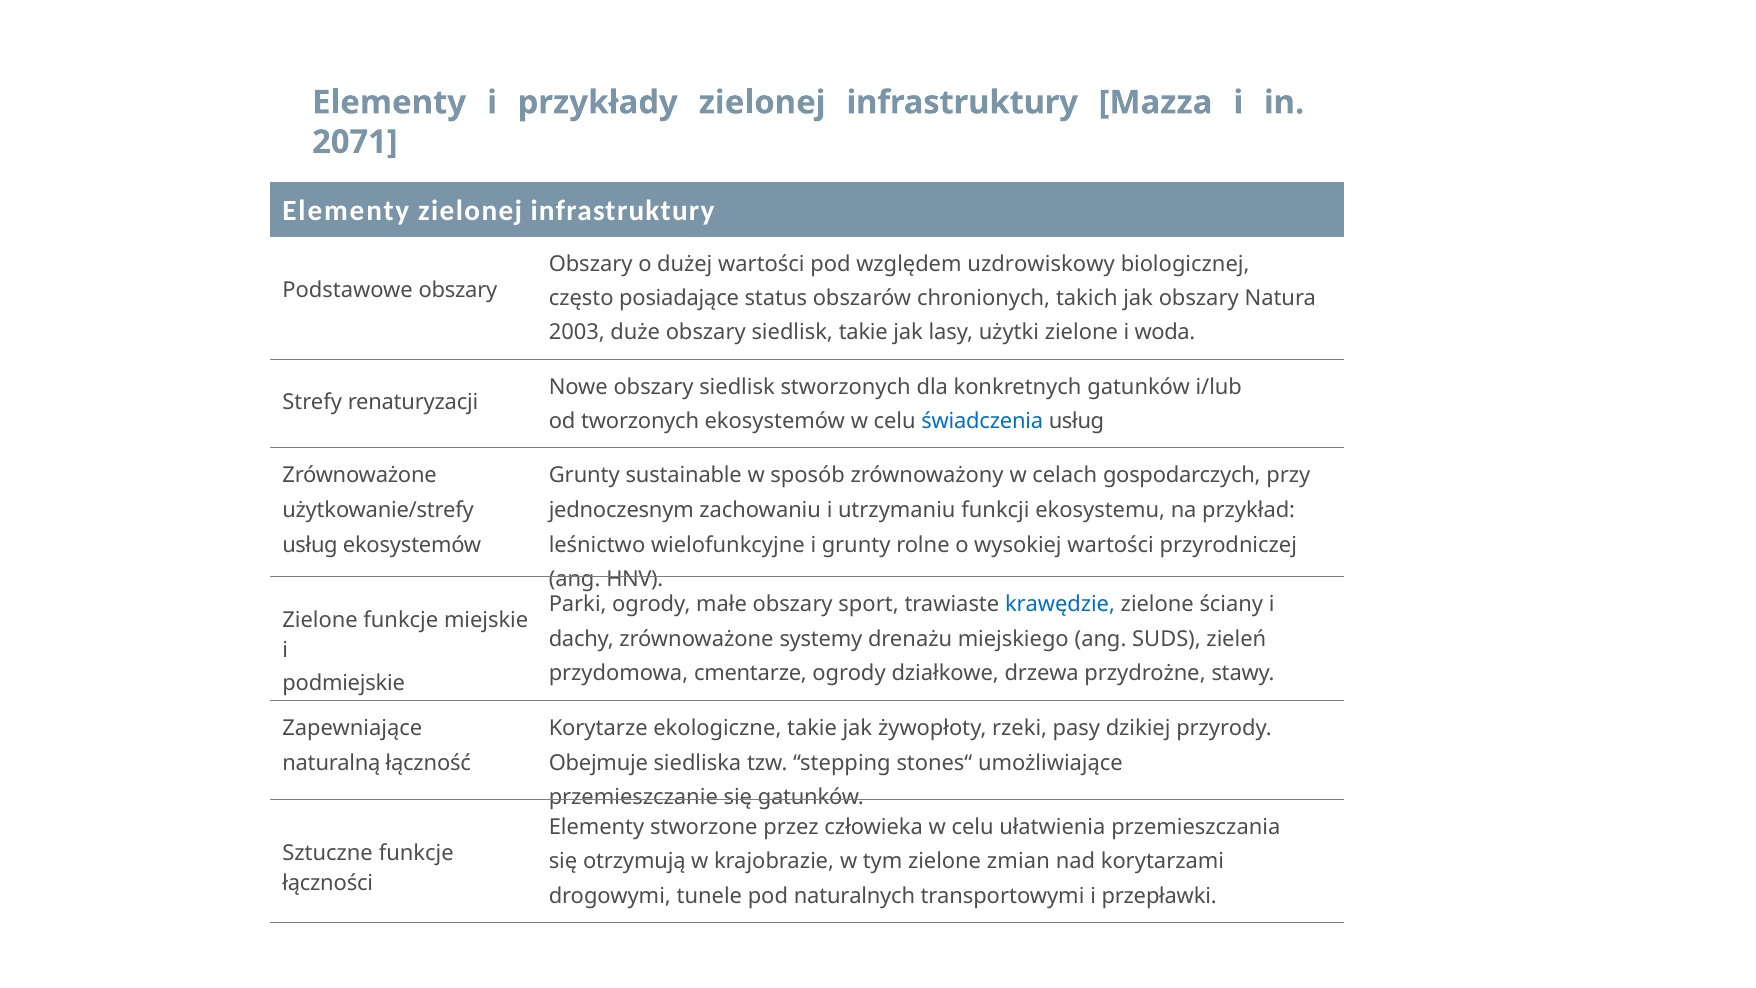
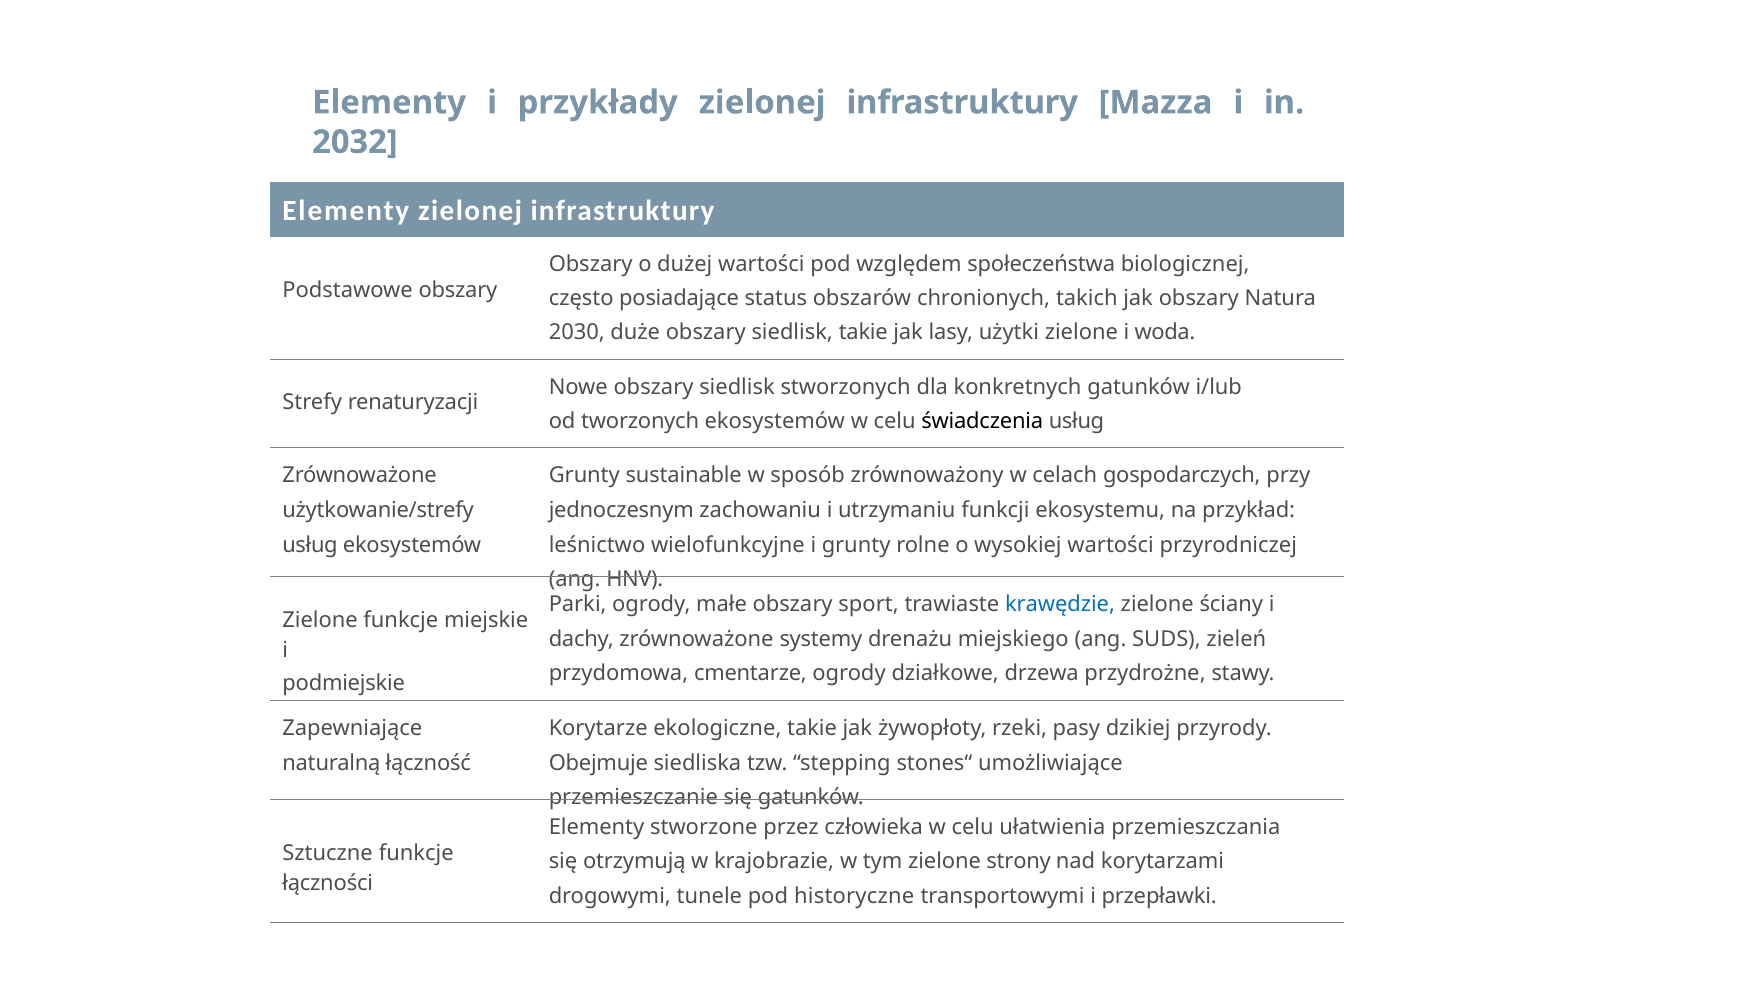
2071: 2071 -> 2032 (355, 142)
uzdrowiskowy: uzdrowiskowy -> społeczeństwa (1041, 264)
2003: 2003 -> 2030 (577, 332)
świadczenia colour: blue -> black (982, 421)
zmian: zmian -> strony (1019, 861)
naturalnych: naturalnych -> historyczne (854, 896)
